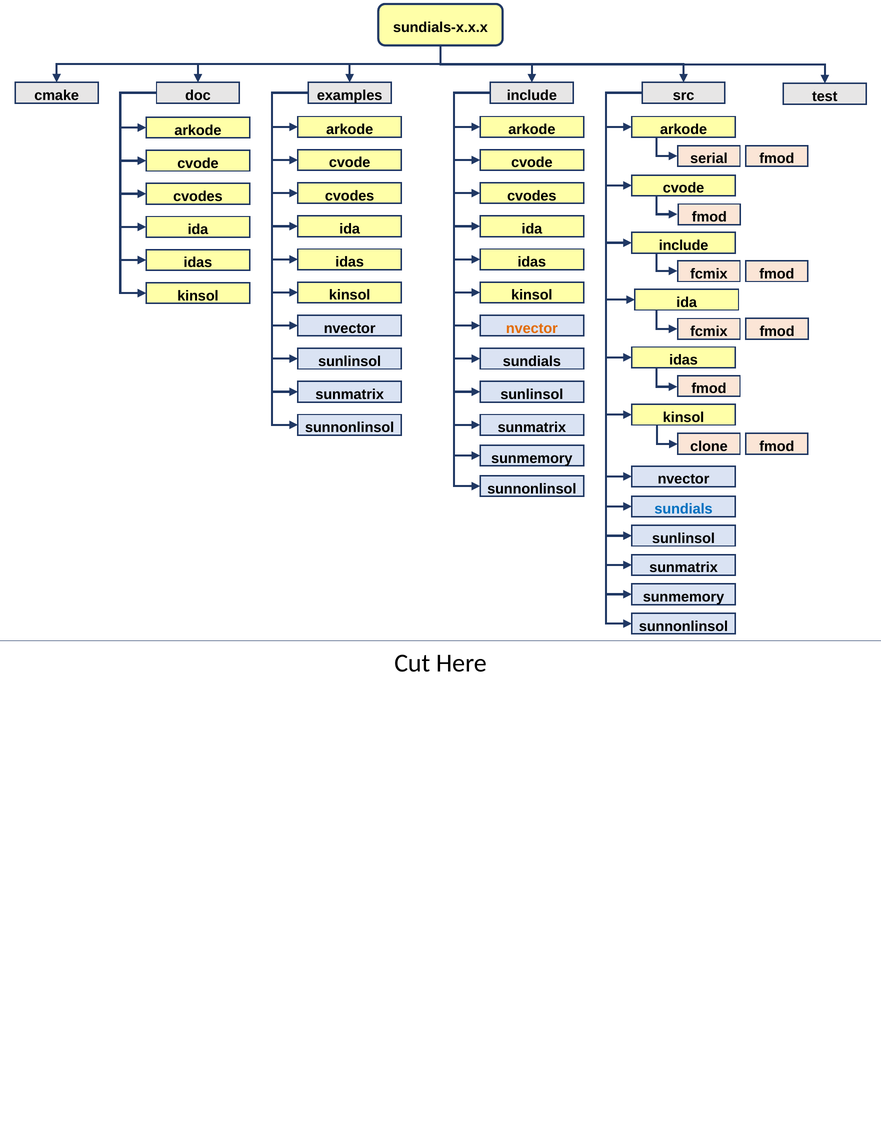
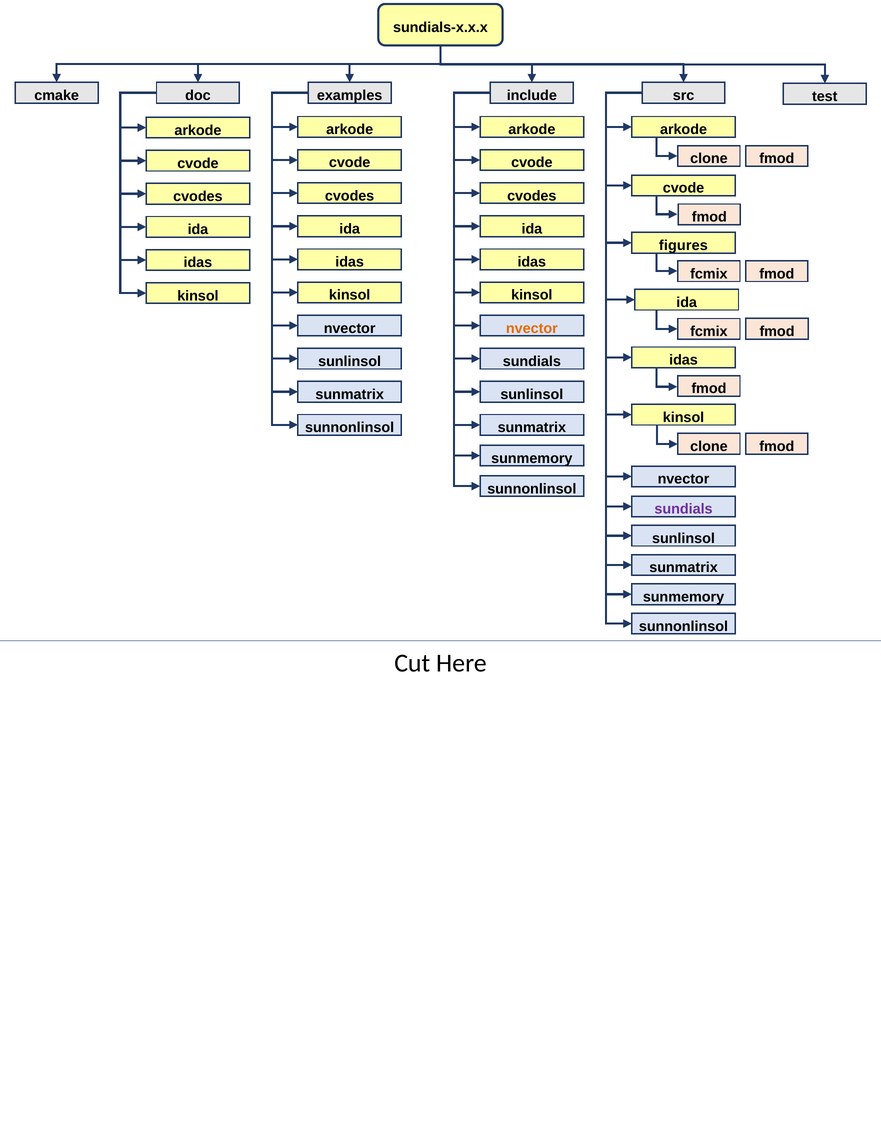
serial: serial -> clone (709, 159)
include: include -> figures (683, 246)
sundials colour: blue -> purple (684, 509)
